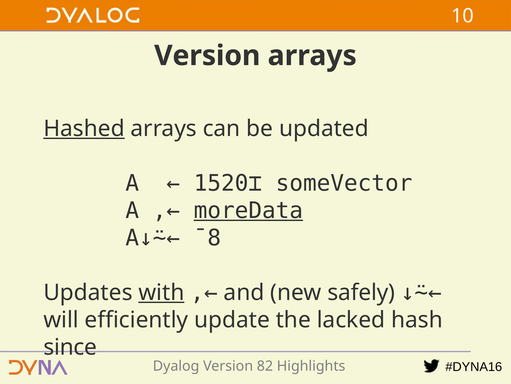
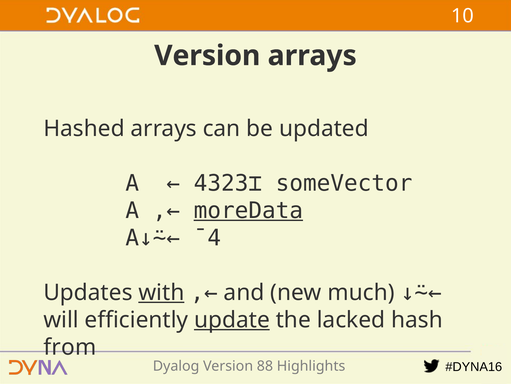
Hashed underline: present -> none (84, 128)
1520⌶: 1520⌶ -> 4323⌶ (228, 183)
¯8: ¯8 -> ¯4 (207, 237)
safely: safely -> much (361, 292)
update underline: none -> present (232, 319)
since: since -> from (70, 347)
82: 82 -> 88 (265, 365)
